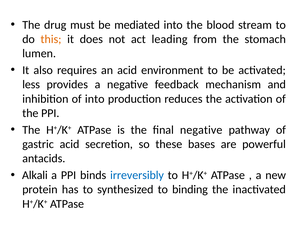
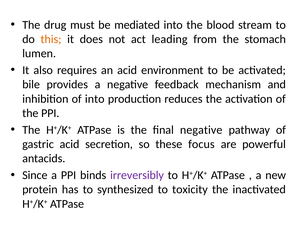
less: less -> bile (31, 85)
bases: bases -> focus (201, 144)
Alkali: Alkali -> Since (35, 175)
irreversibly colour: blue -> purple (137, 175)
binding: binding -> toxicity (190, 190)
